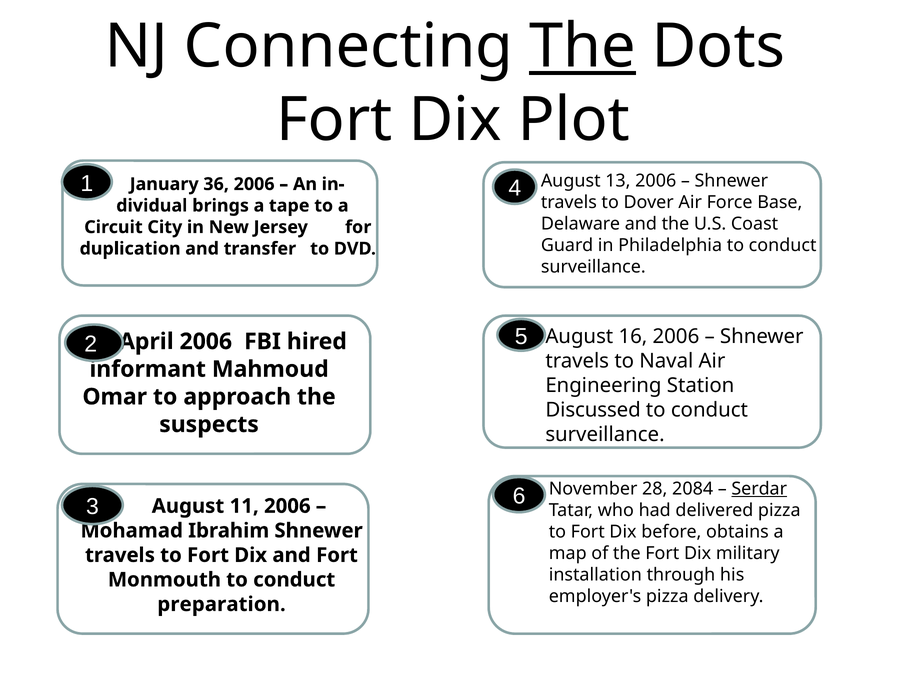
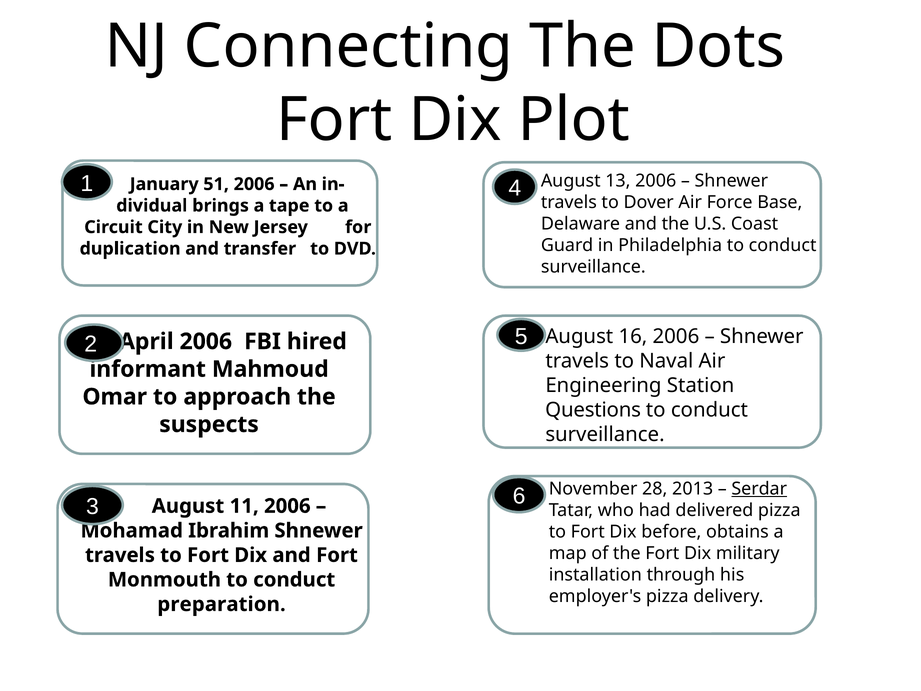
The underline: present -> none (582, 46)
36: 36 -> 51 (216, 184)
Discussed: Discussed -> Questions (593, 410)
2084: 2084 -> 2013 (693, 489)
